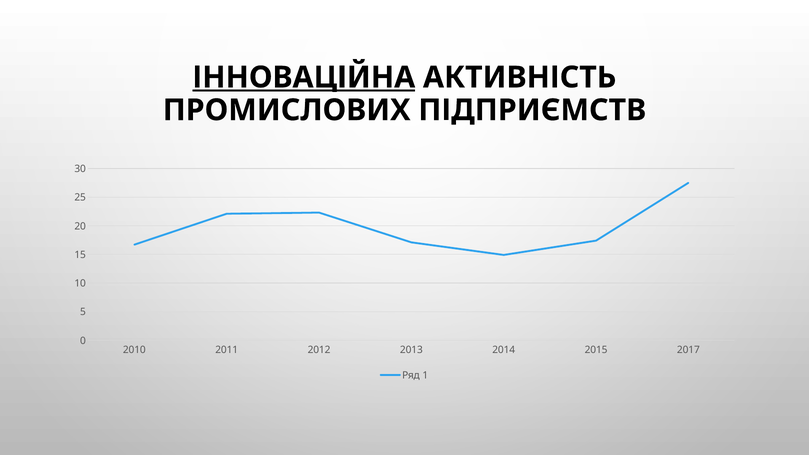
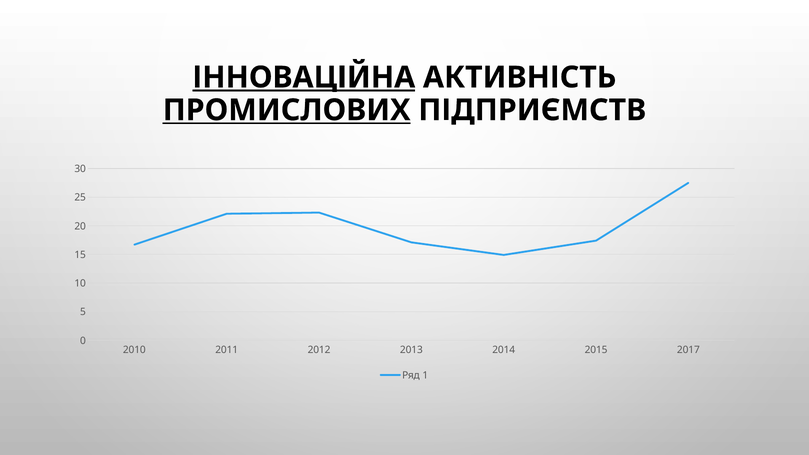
ПРОМИСЛОВИХ underline: none -> present (287, 110)
